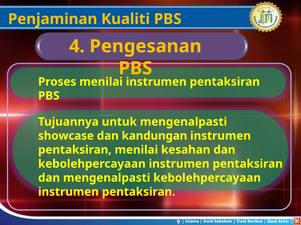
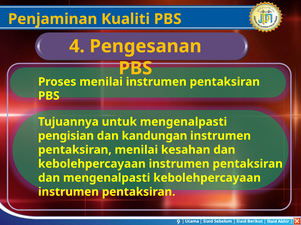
showcase: showcase -> pengisian (66, 136)
